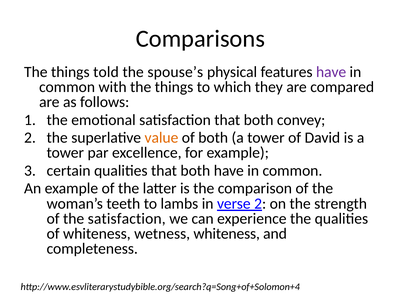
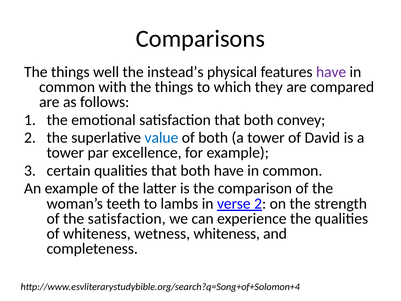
told: told -> well (106, 72)
spouse’s: spouse’s -> instead’s (175, 72)
value colour: orange -> blue (161, 138)
